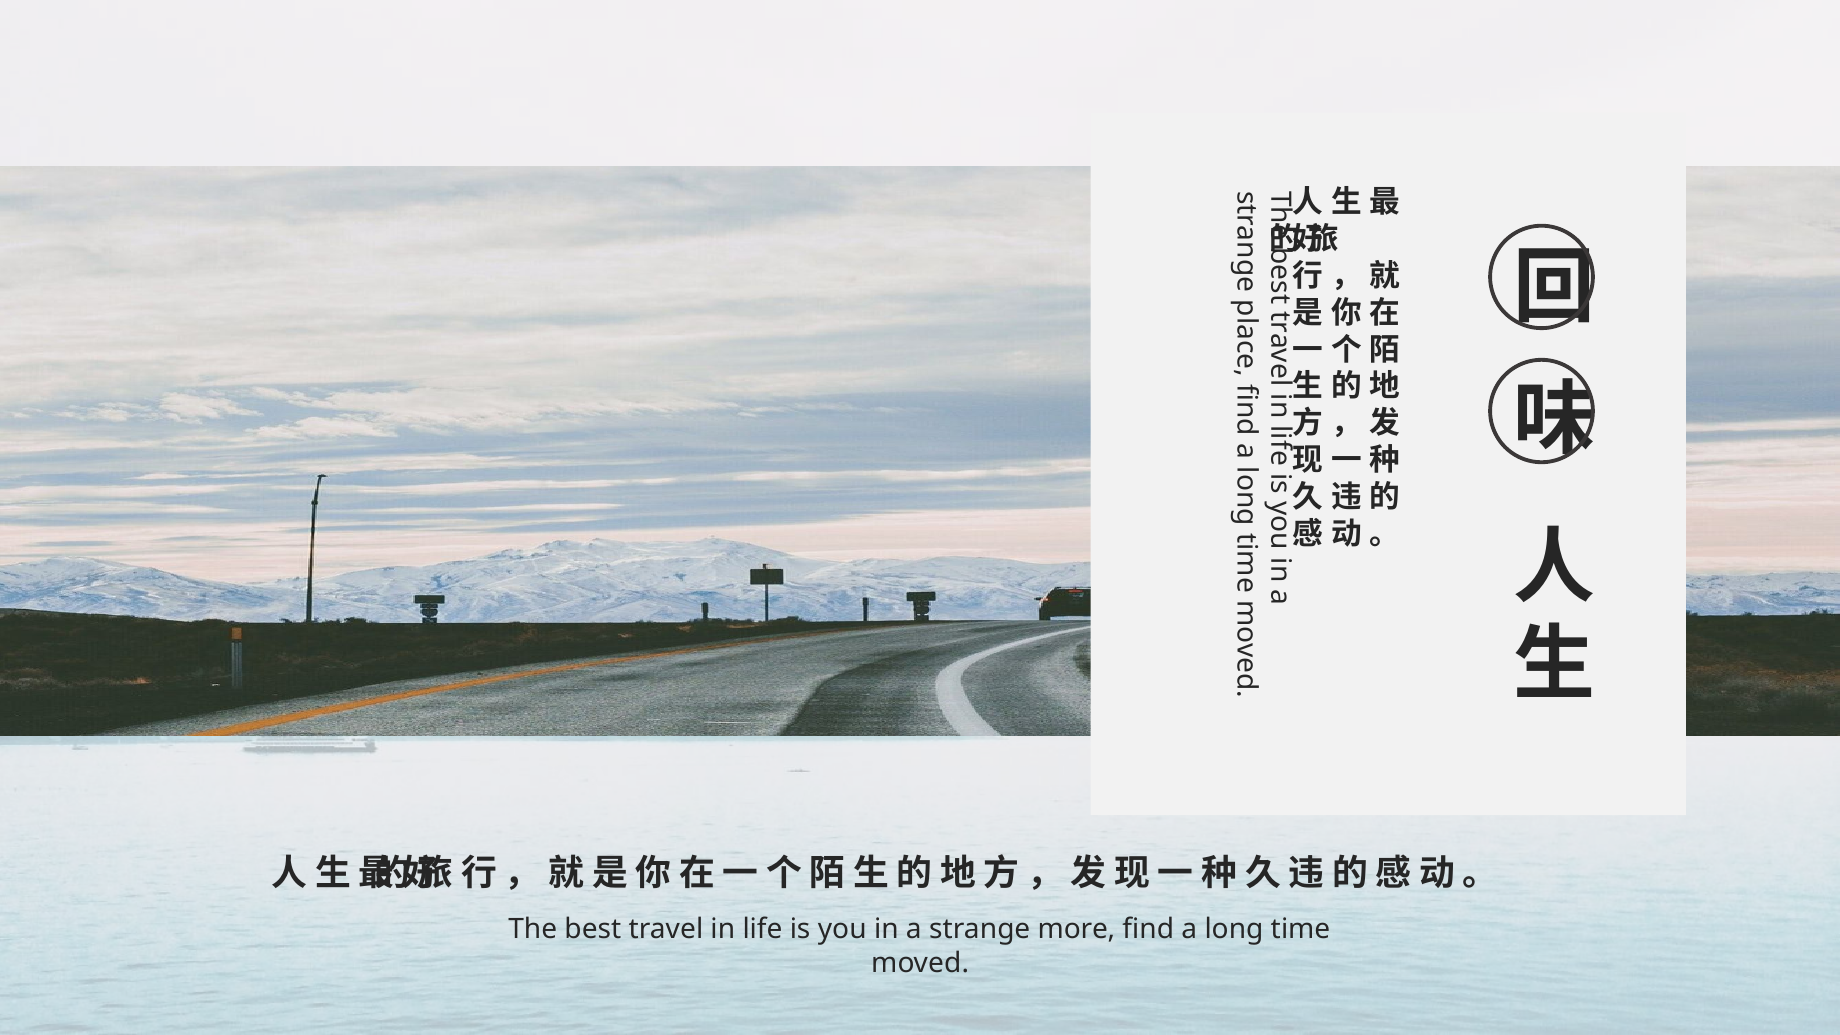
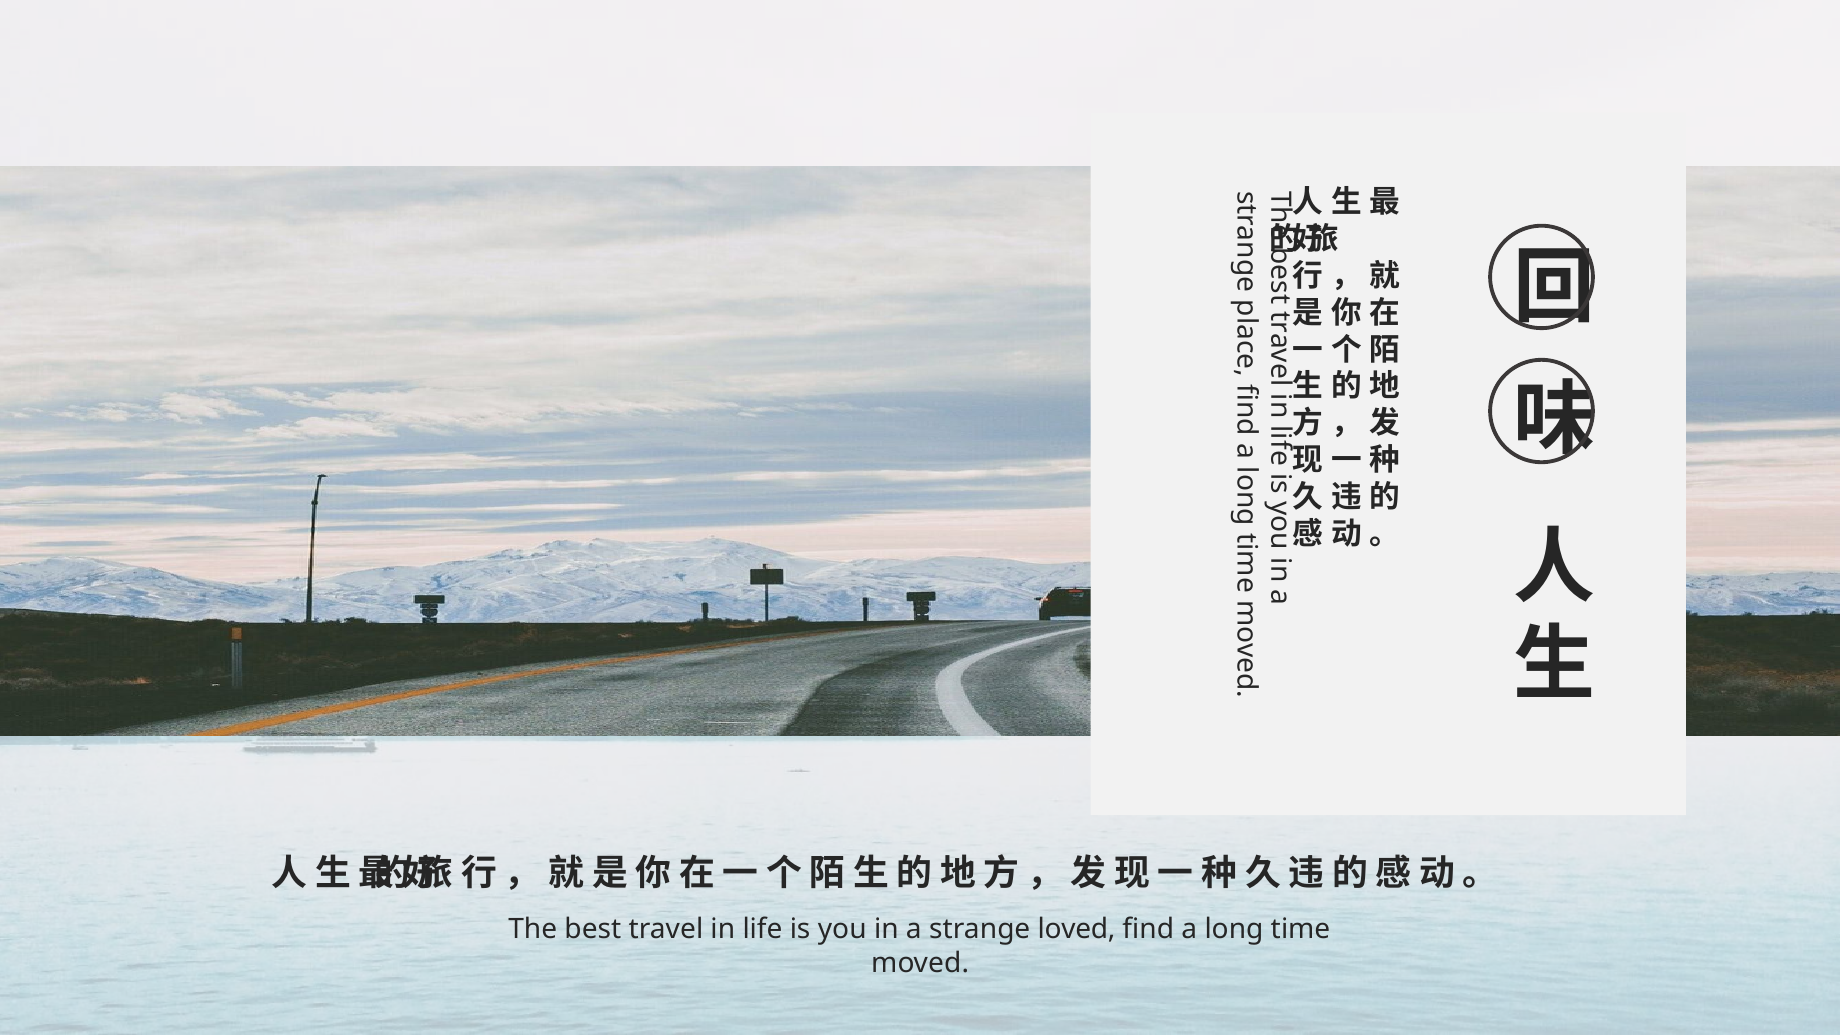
more: more -> loved (1077, 929)
